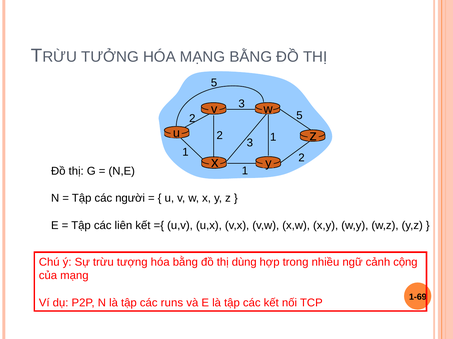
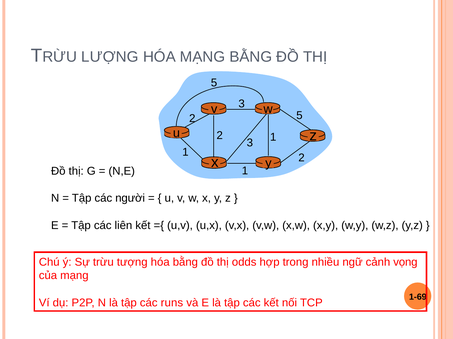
TƯỞNG: TƯỞNG -> LƯỢNG (110, 57)
dùng: dùng -> odds (244, 263)
cộng: cộng -> vọng (405, 263)
